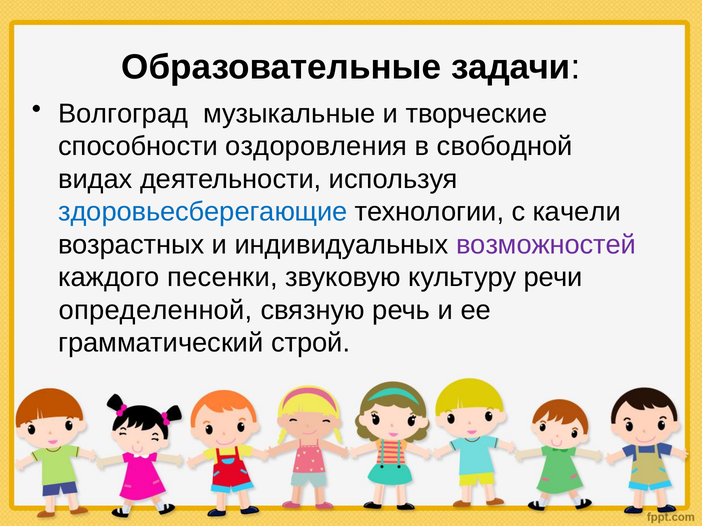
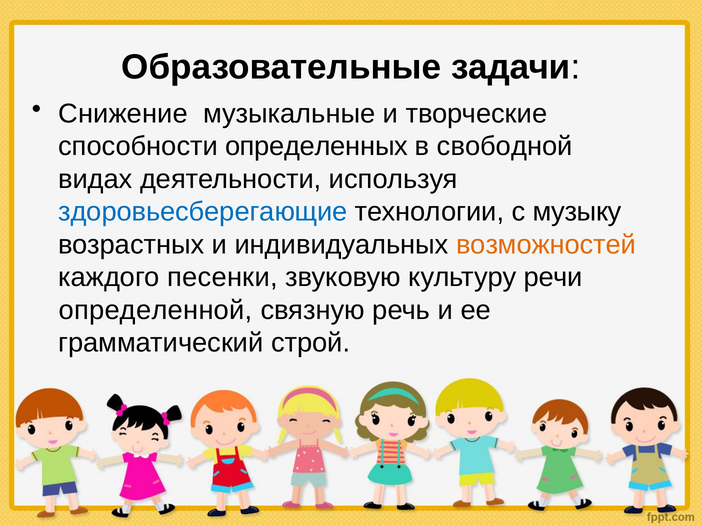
Волгоград: Волгоград -> Снижение (123, 114)
оздоровления: оздоровления -> определенных (317, 146)
качели: качели -> музыку (577, 212)
возможностей colour: purple -> orange (546, 245)
